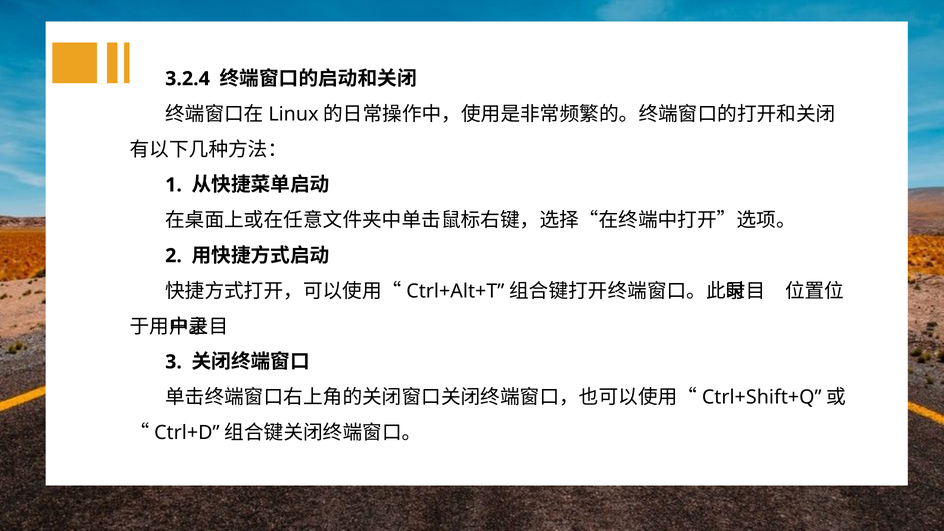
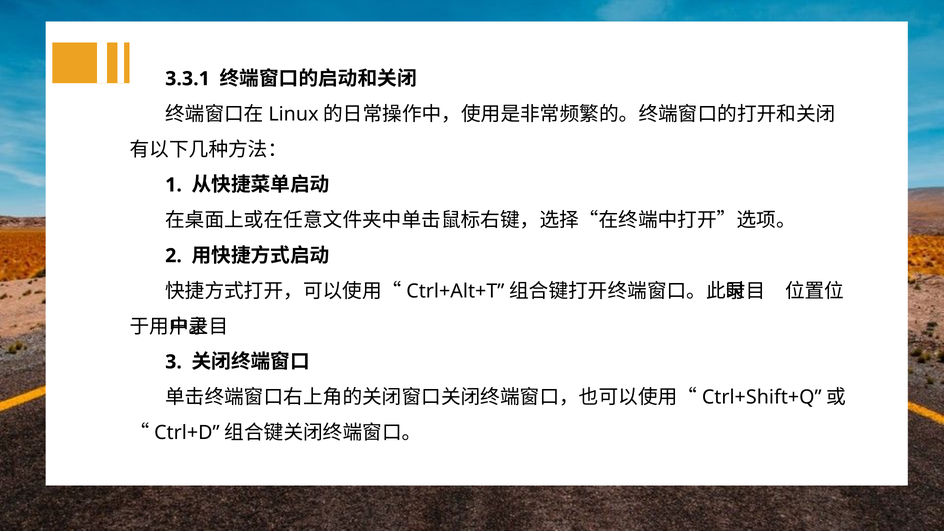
3.2.4: 3.2.4 -> 3.3.1 (188, 79)
